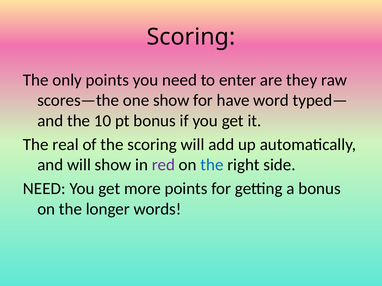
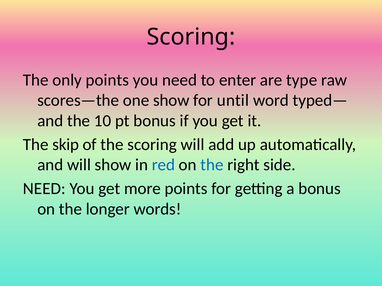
they: they -> type (302, 80)
have: have -> until (233, 101)
real: real -> skip (66, 145)
red colour: purple -> blue (163, 165)
